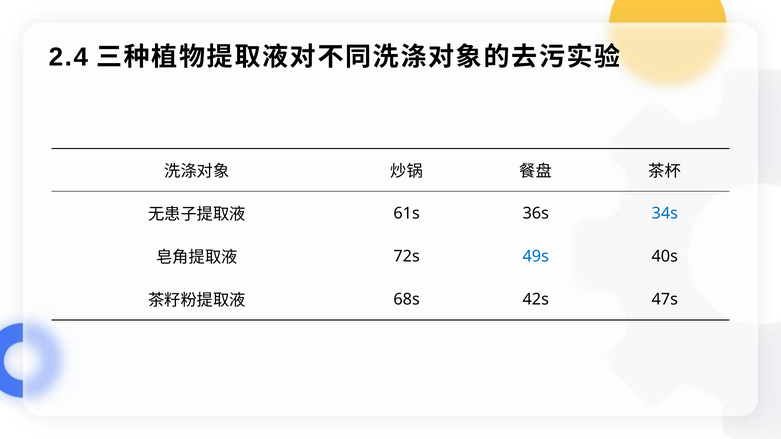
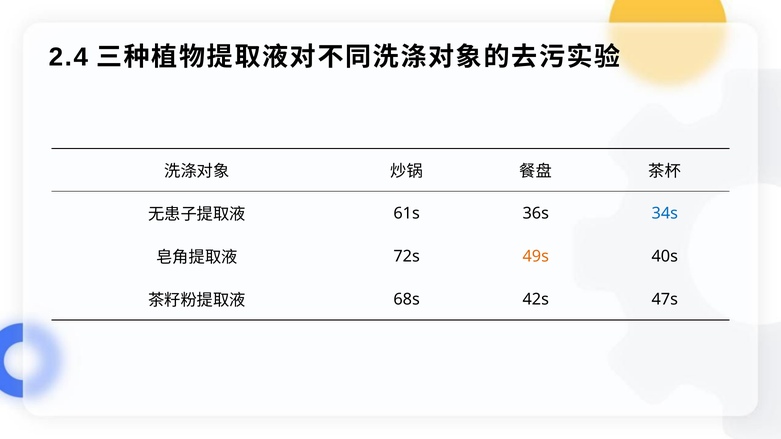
49s colour: blue -> orange (536, 257)
